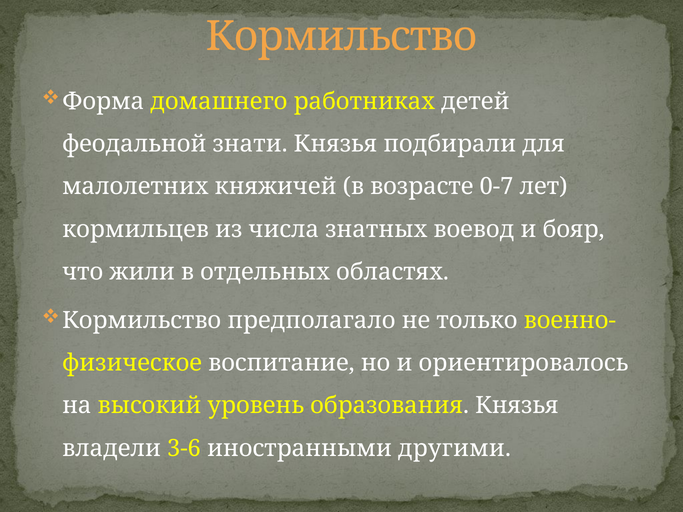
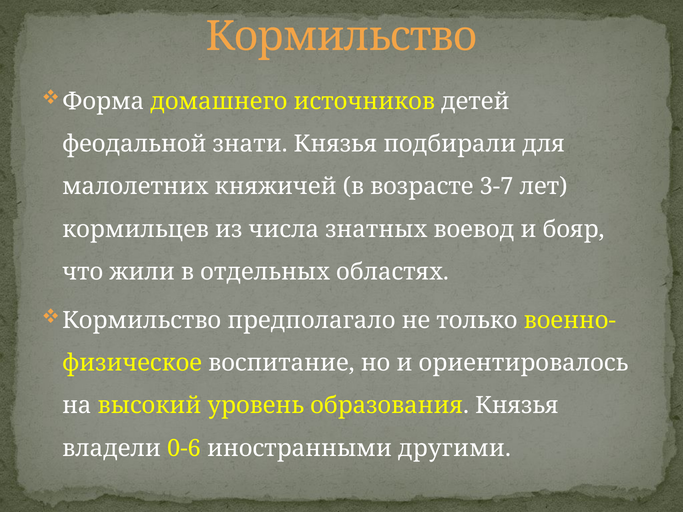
работниках: работниках -> источников (364, 101)
0-7: 0-7 -> 3-7 (497, 187)
3-6: 3-6 -> 0-6 (184, 448)
